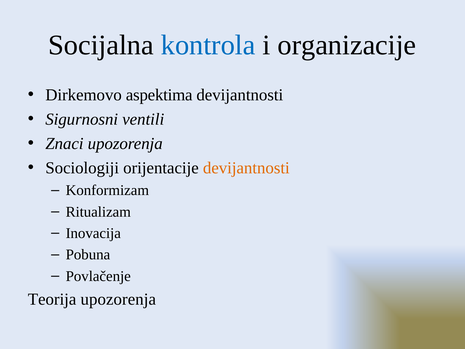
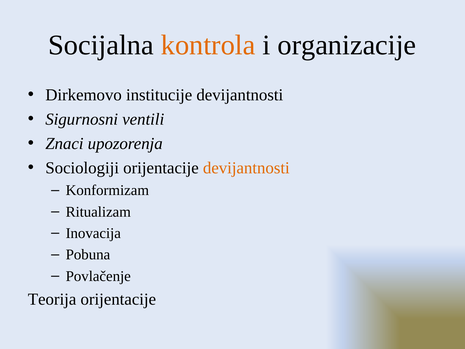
kontrola colour: blue -> orange (208, 45)
aspektima: aspektima -> institucije (159, 95)
Teorija upozorenja: upozorenja -> orijentacije (118, 299)
